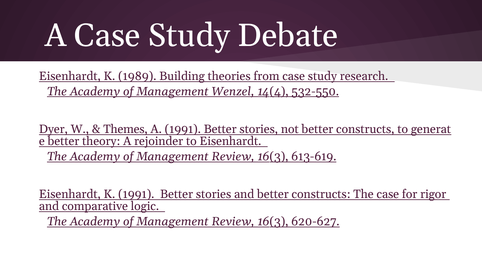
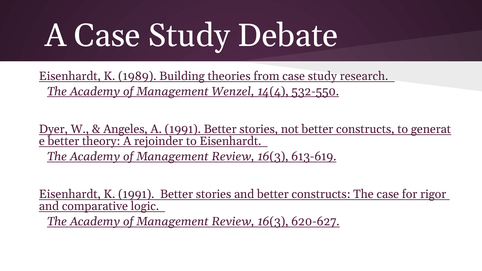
Themes: Themes -> Angeles (125, 129)
